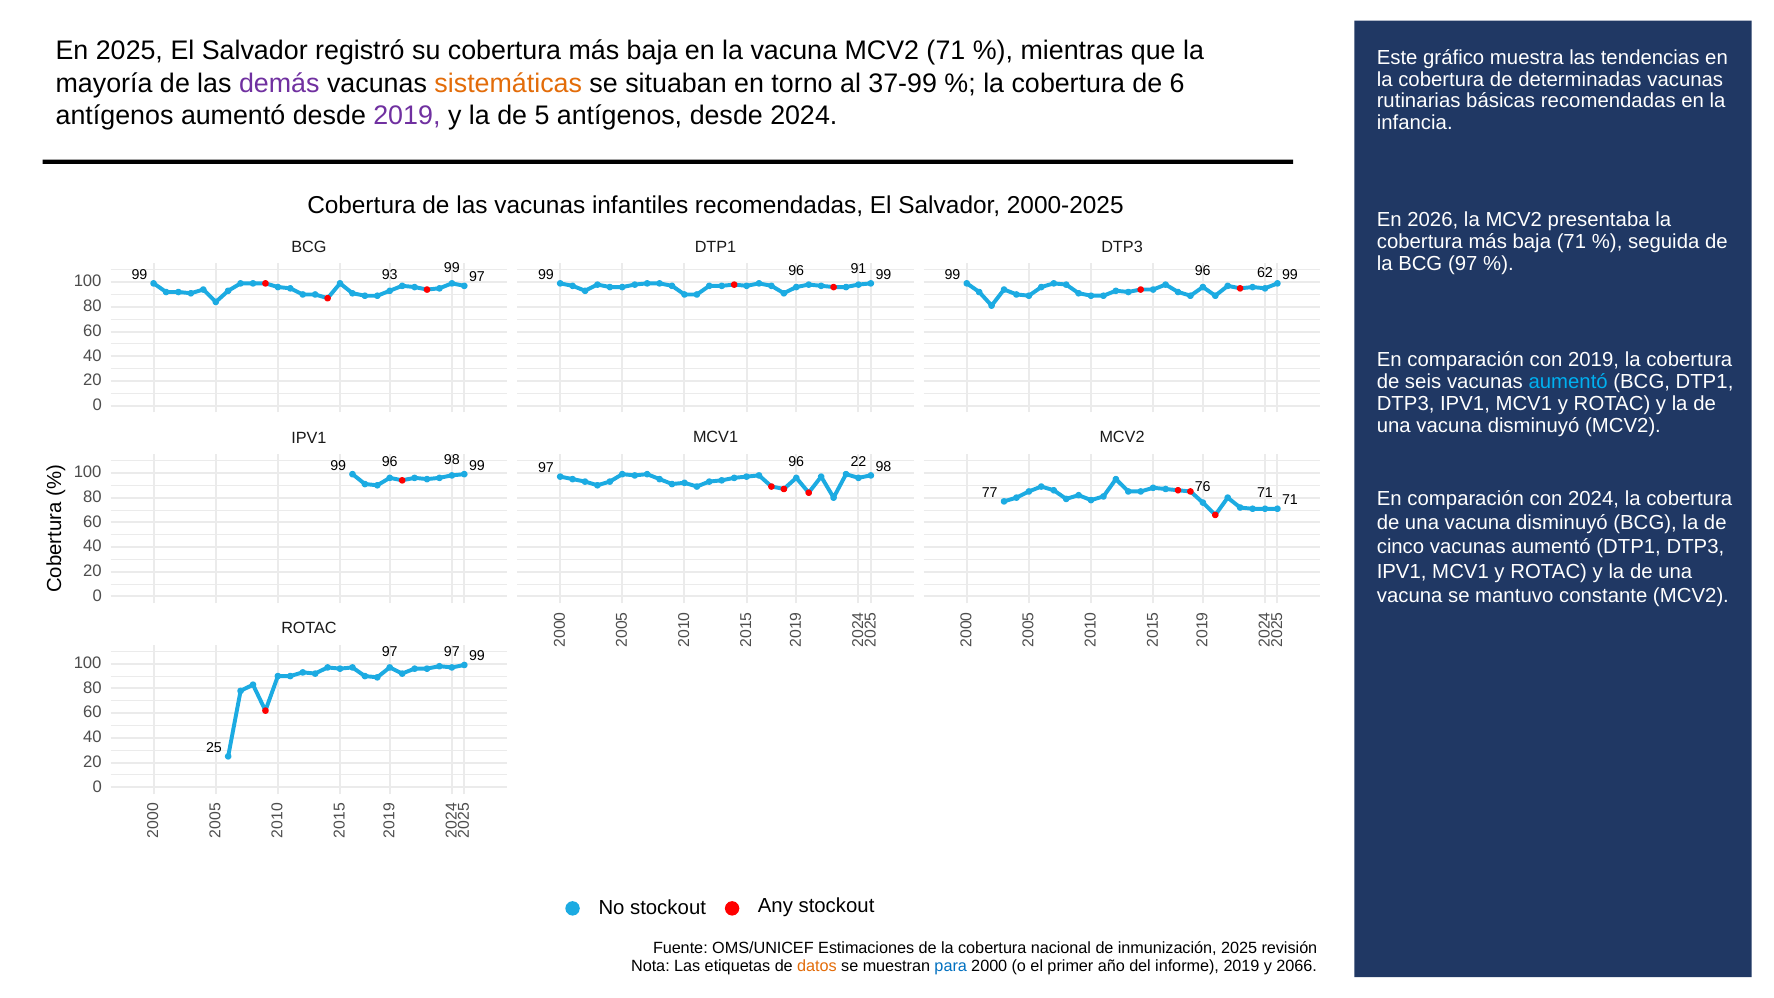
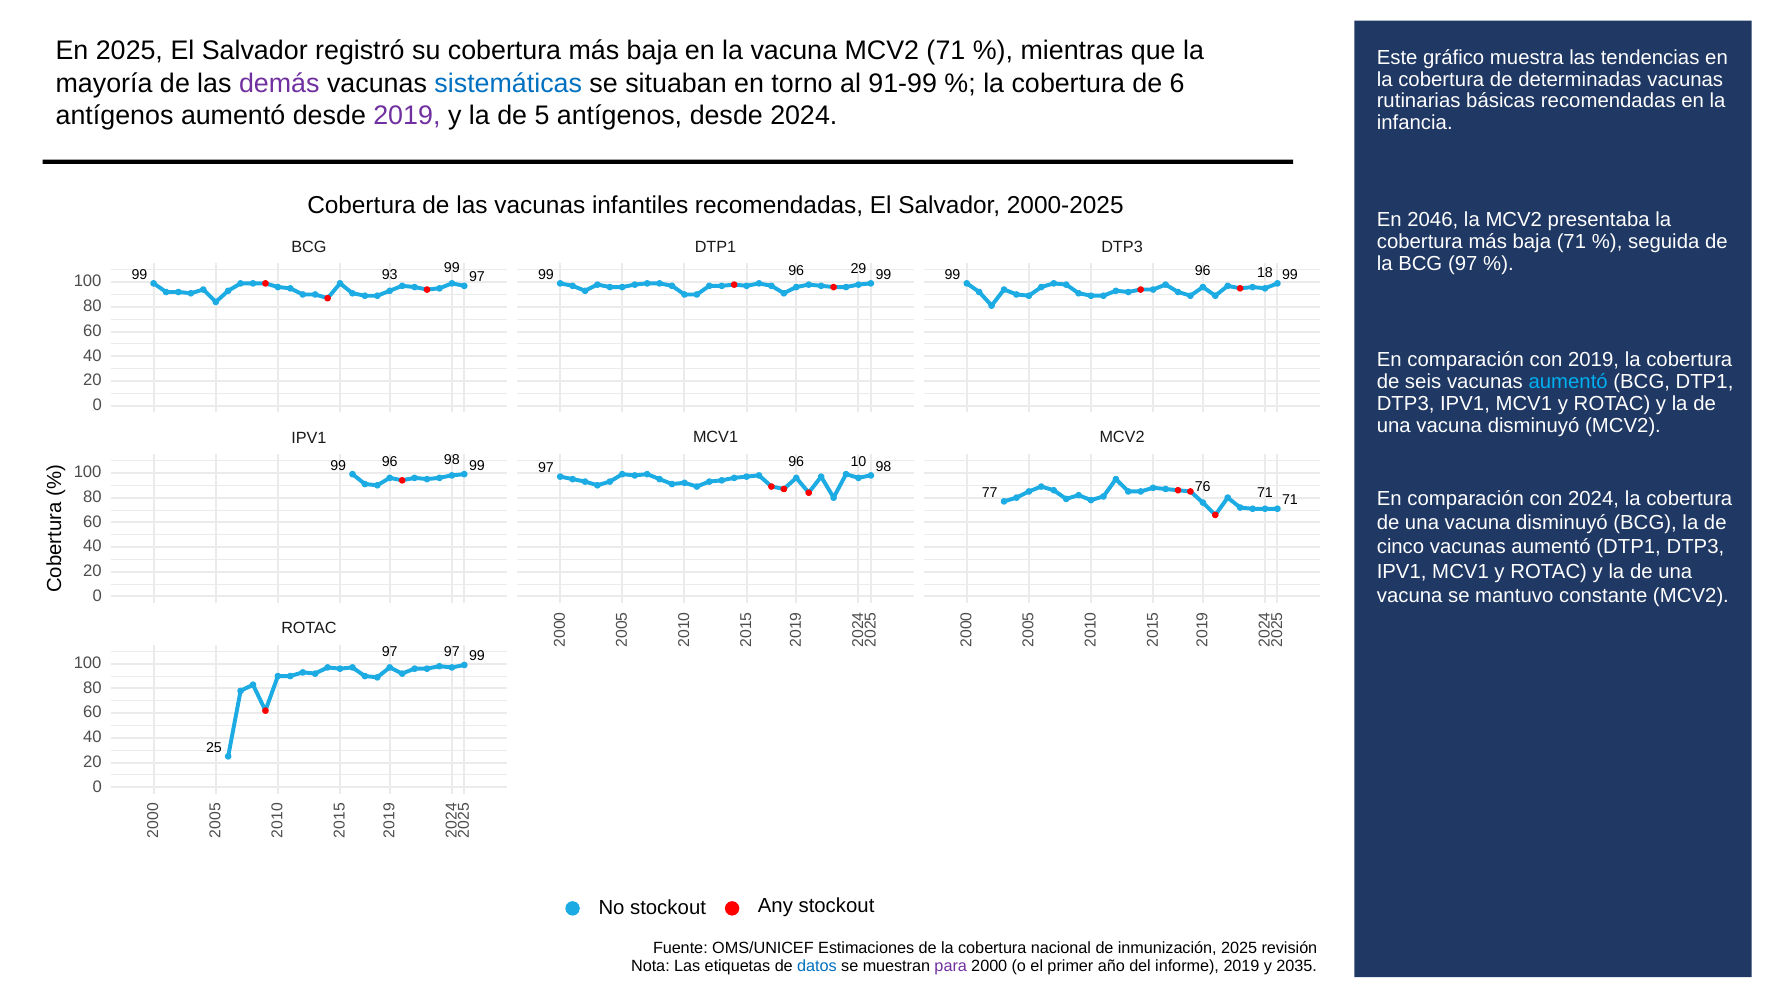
sistemáticas colour: orange -> blue (508, 83)
37-99: 37-99 -> 91-99 (903, 83)
2026: 2026 -> 2046 (1433, 219)
91: 91 -> 29 (858, 269)
62: 62 -> 18 (1265, 272)
22: 22 -> 10 (858, 462)
datos colour: orange -> blue (817, 966)
para colour: blue -> purple (951, 966)
2066: 2066 -> 2035 (1297, 966)
